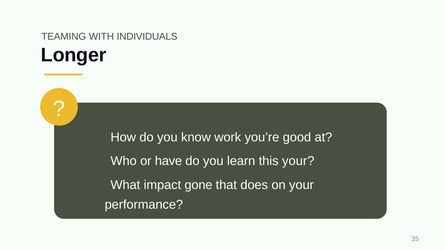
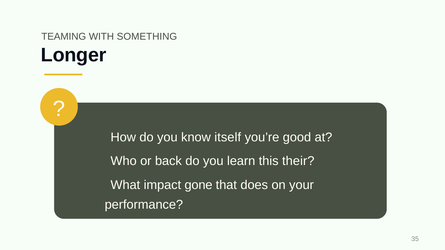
INDIVIDUALS: INDIVIDUALS -> SOMETHING (147, 37)
work: work -> itself (228, 137)
have: have -> back (168, 161)
this your: your -> their (298, 161)
